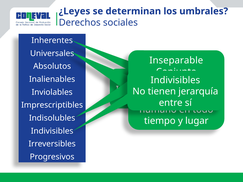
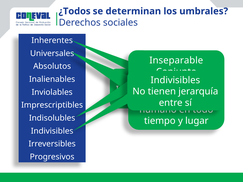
¿Leyes: ¿Leyes -> ¿Todos (75, 11)
